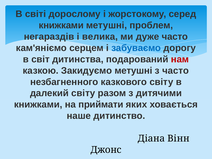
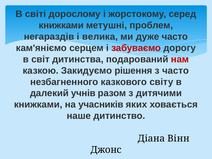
забуваємо colour: blue -> red (136, 48)
Закидуємо метушні: метушні -> рішення (133, 71)
далекий світу: світу -> учнів (83, 93)
приймати: приймати -> учасників (101, 105)
